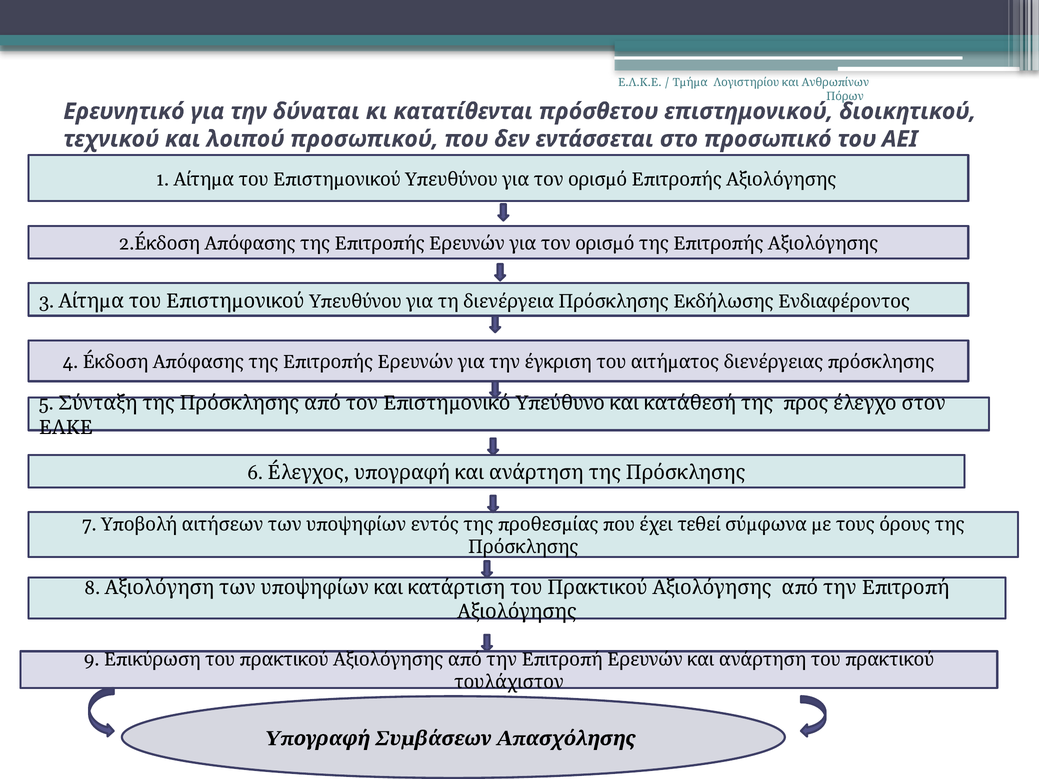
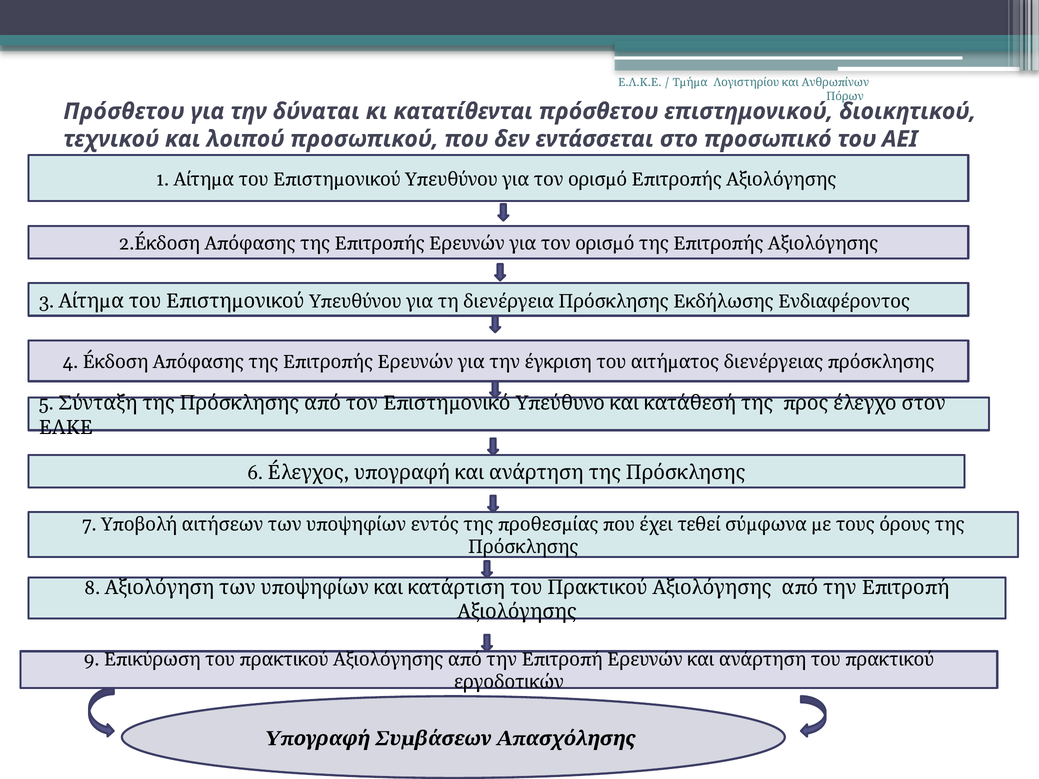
Ερευνητικό: Ερευνητικό -> Πρόσθετου (124, 111)
τουλάχιστον: τουλάχιστον -> εργοδοτικών (509, 682)
